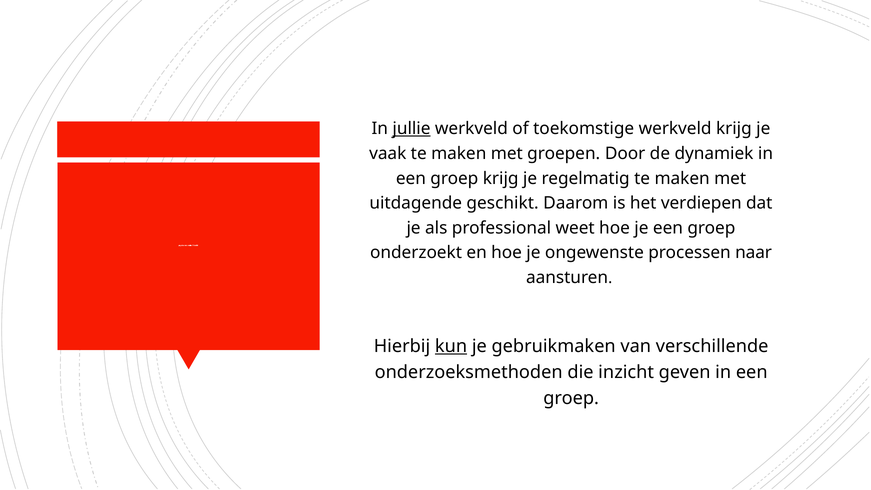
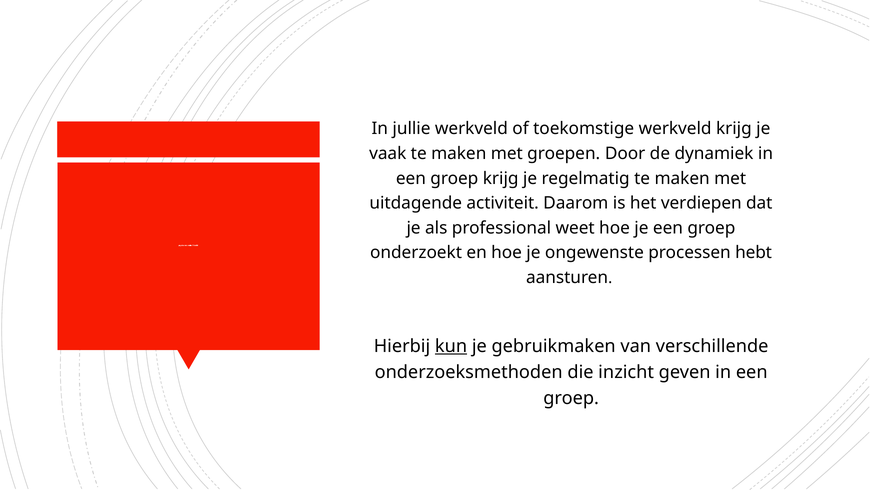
jullie underline: present -> none (411, 129)
geschikt: geschikt -> activiteit (503, 203)
naar: naar -> hebt (754, 253)
